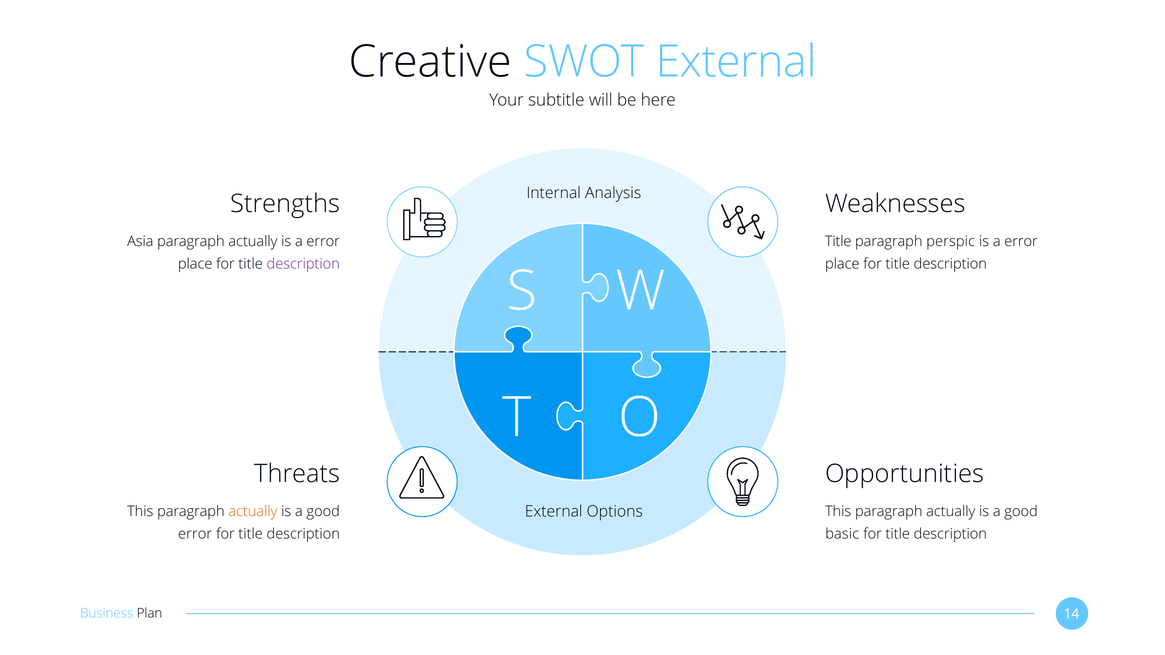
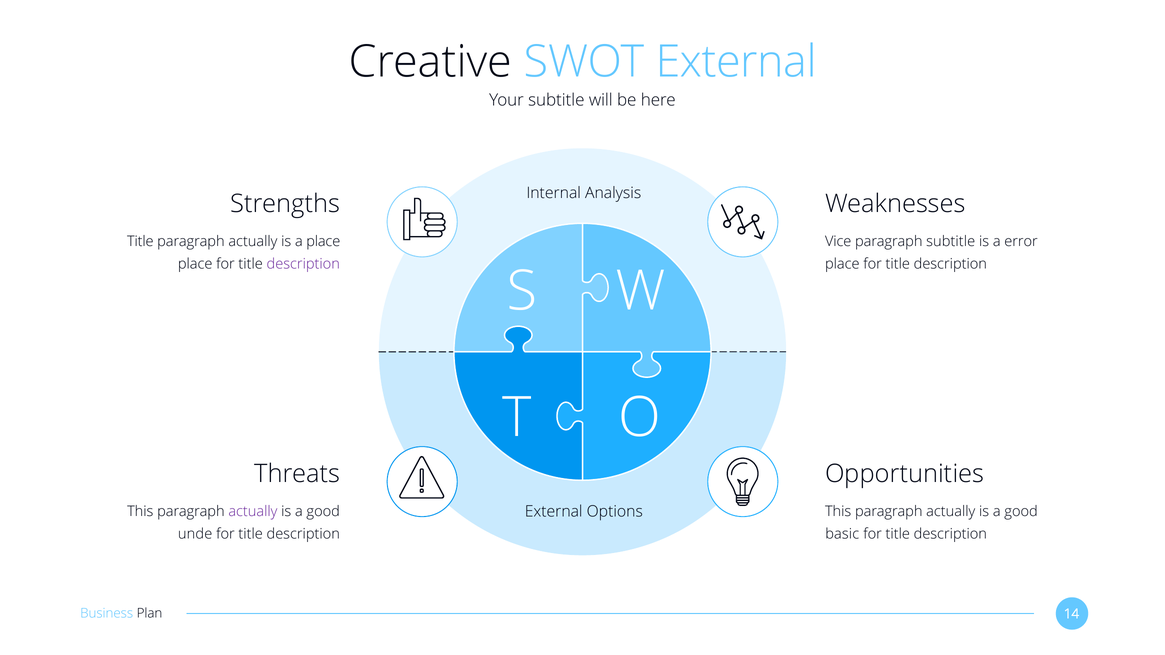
Asia: Asia -> Title (140, 241)
actually is a error: error -> place (323, 241)
Title: Title -> Vice (838, 241)
paragraph perspic: perspic -> subtitle (951, 241)
actually colour: orange -> purple (253, 512)
error: error -> unde (195, 534)
